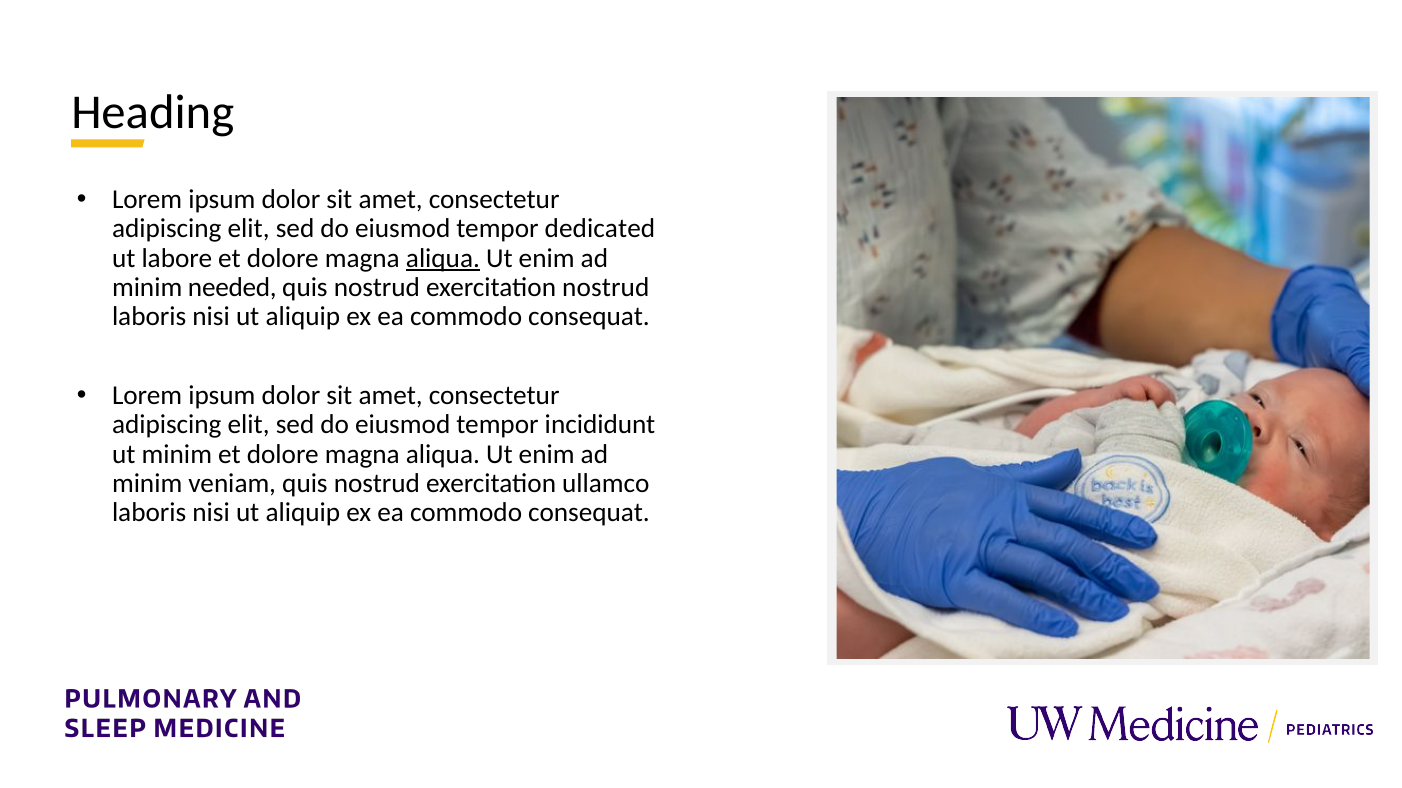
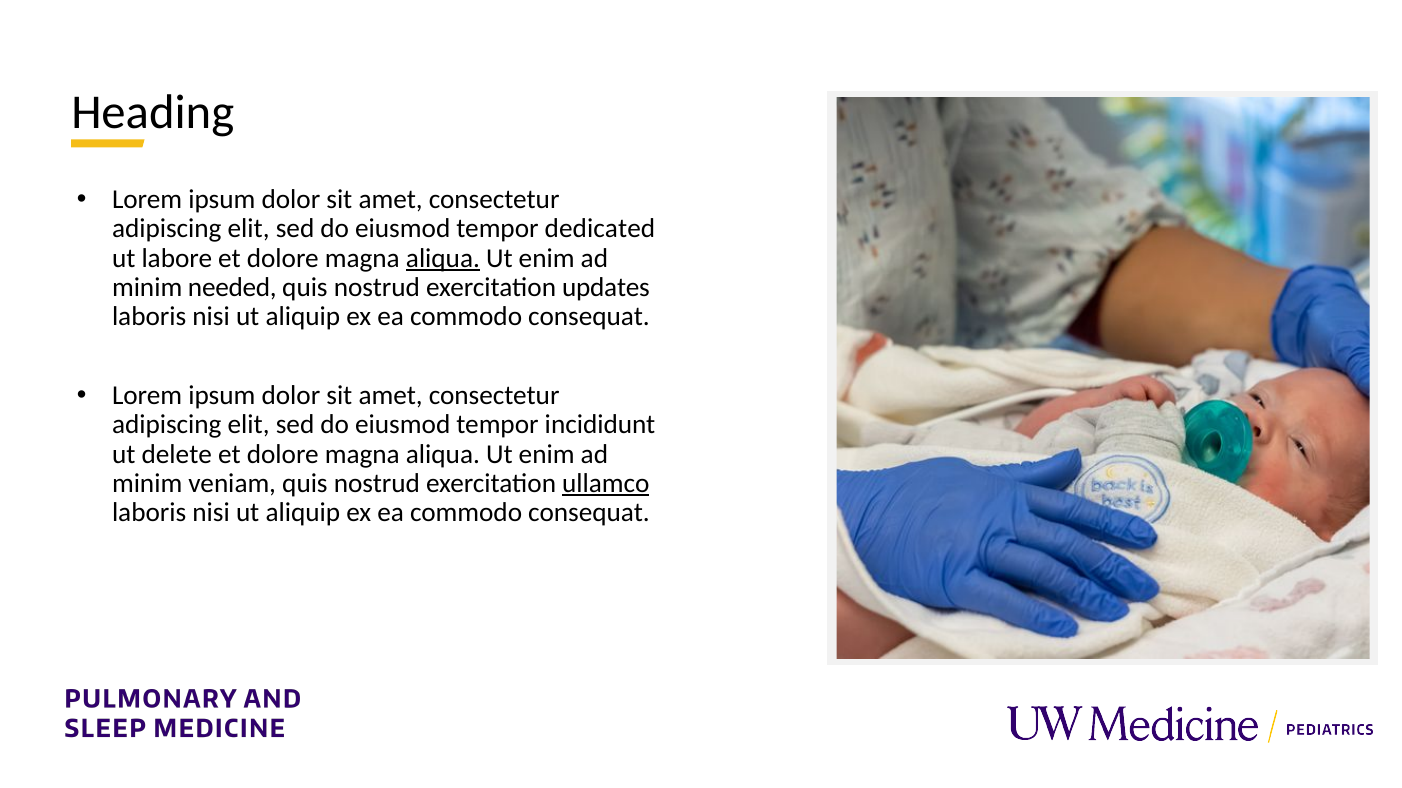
exercitation nostrud: nostrud -> updates (606, 288)
ut minim: minim -> delete (177, 454)
ullamco underline: none -> present (606, 484)
